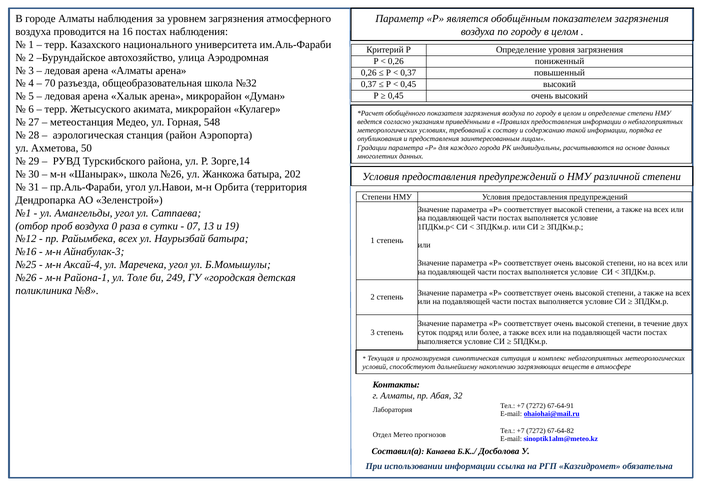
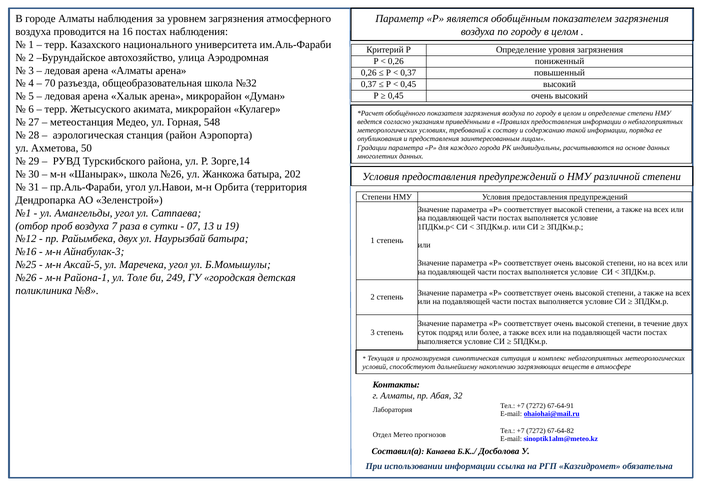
0: 0 -> 7 (114, 226)
Райымбека всех: всех -> двух (128, 239)
Аксай-4: Аксай-4 -> Аксай-5 (83, 265)
